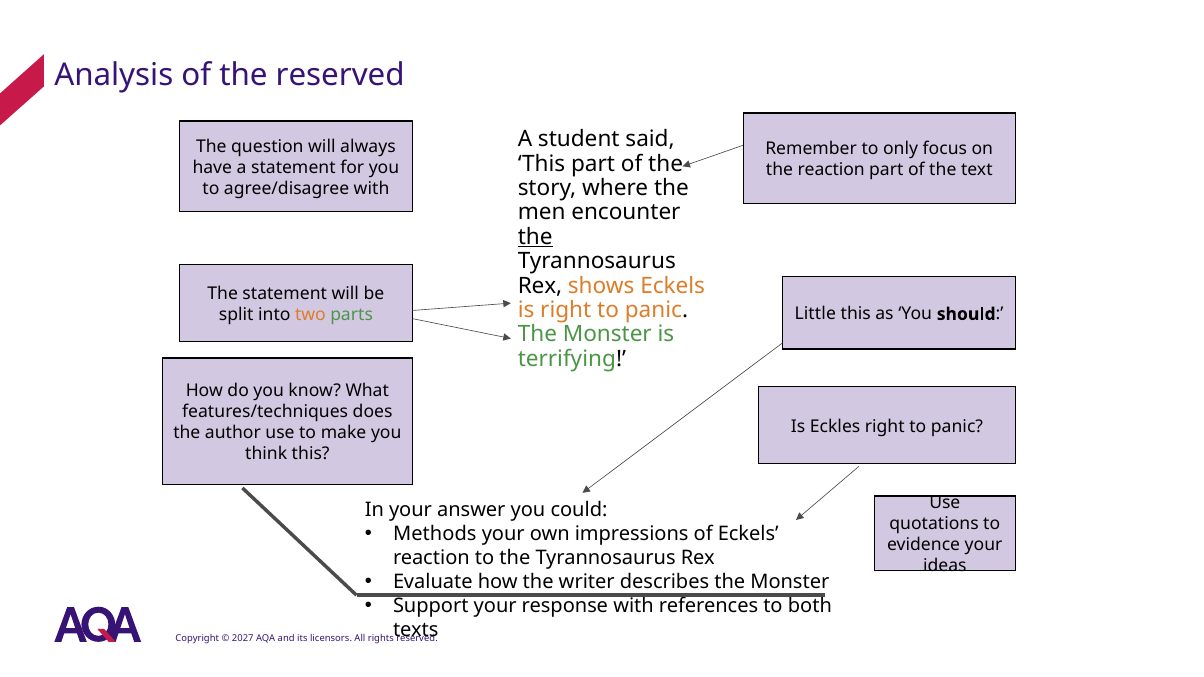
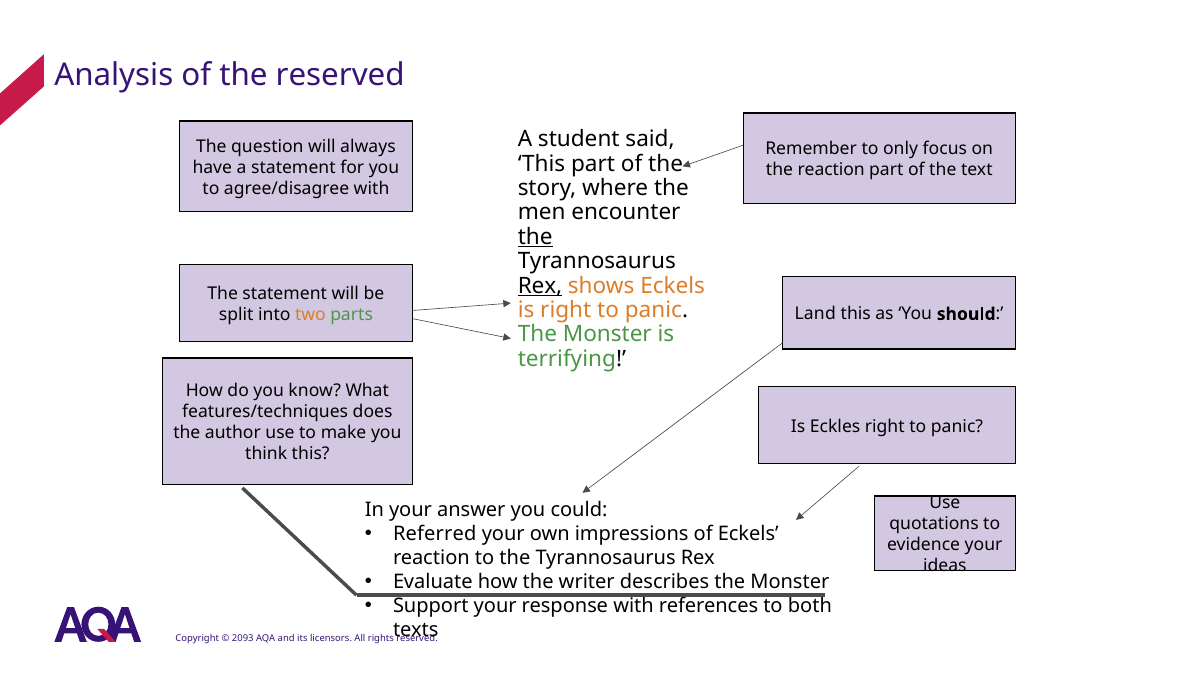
Rex underline: none -> present (540, 286)
Little: Little -> Land (815, 314)
Methods: Methods -> Referred (435, 534)
2027: 2027 -> 2093 (243, 639)
